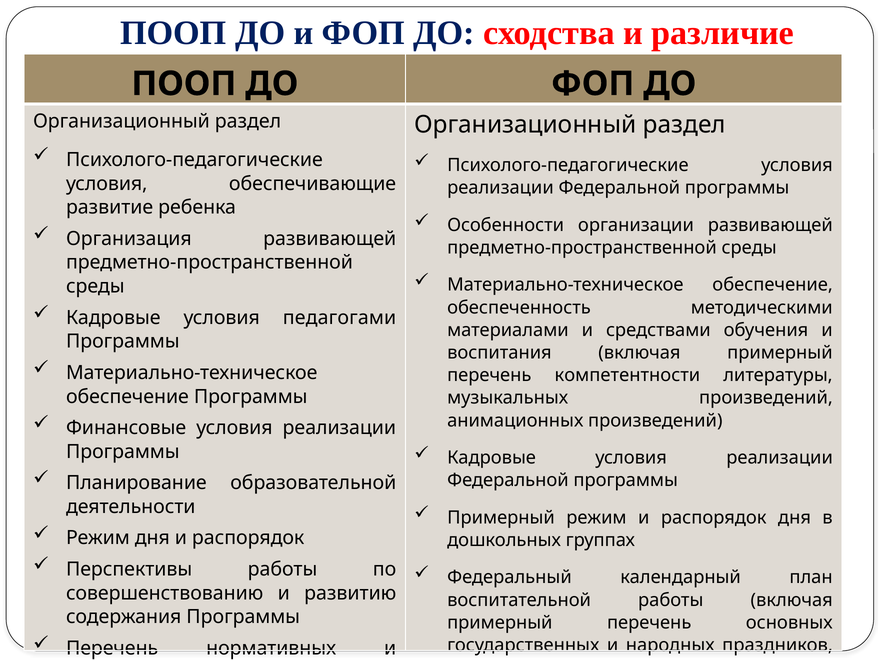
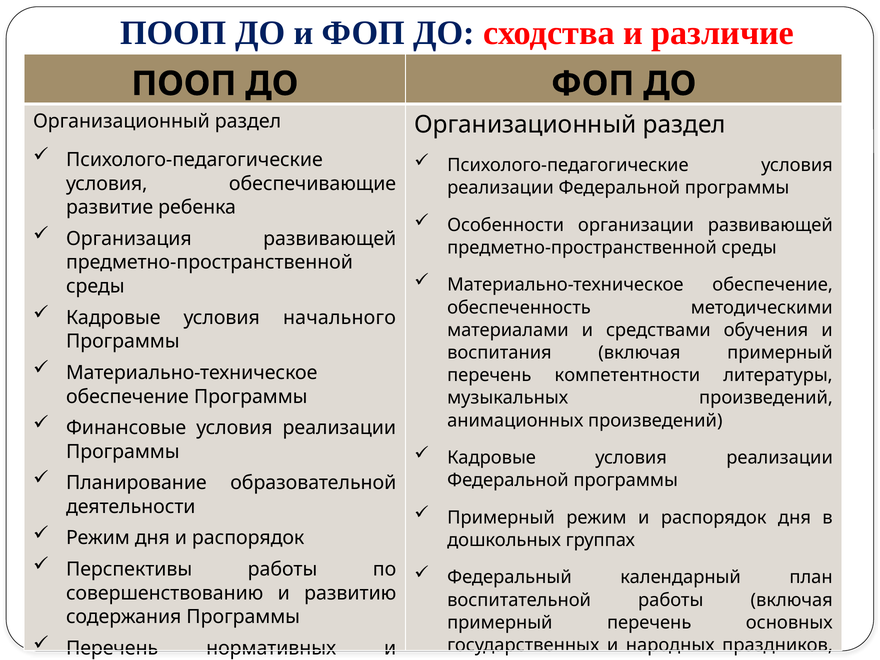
педагогами: педагогами -> начального (339, 318)
